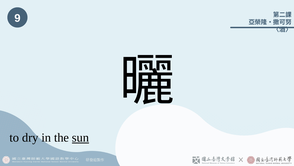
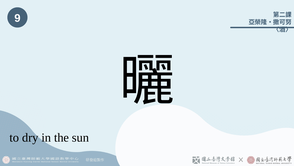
sun underline: present -> none (80, 137)
